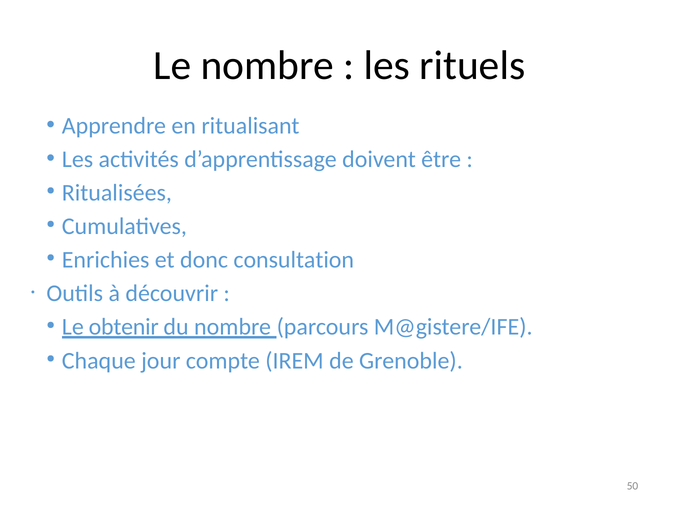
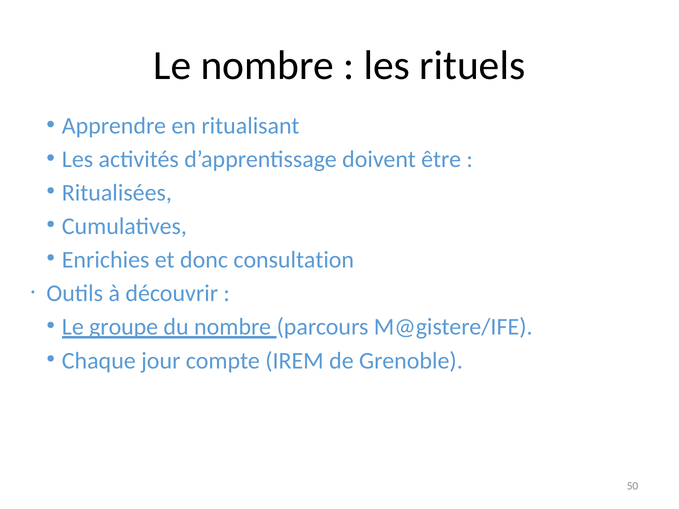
obtenir: obtenir -> groupe (124, 327)
